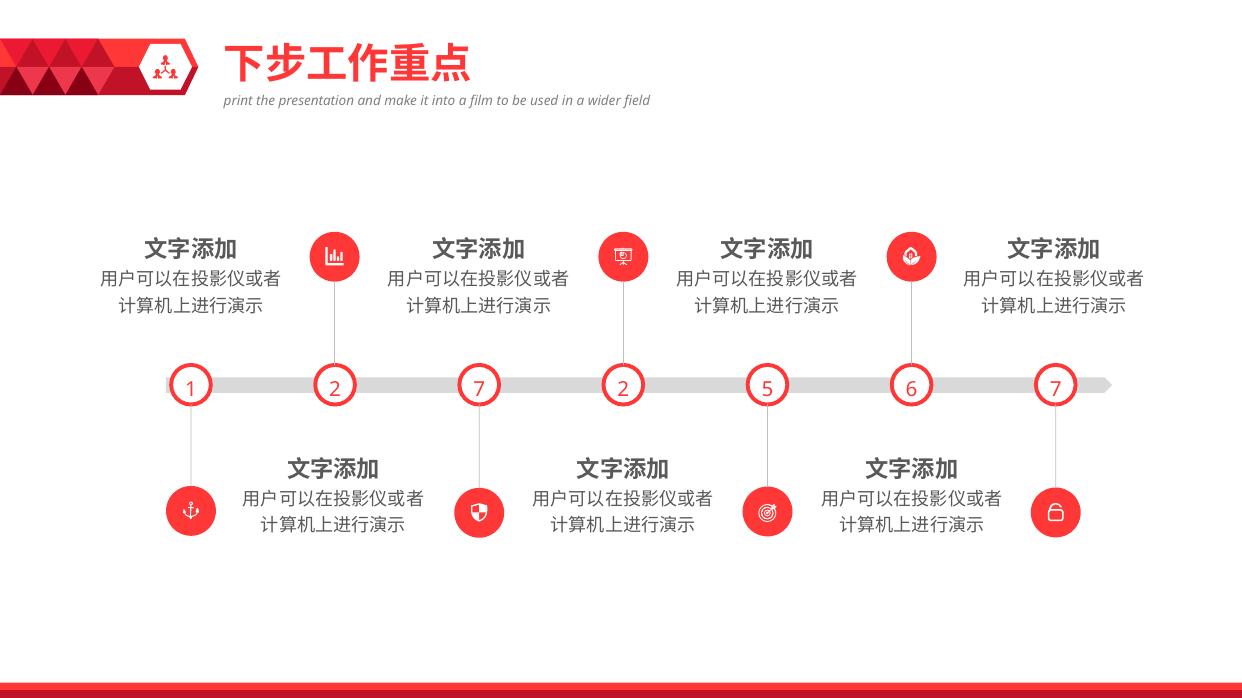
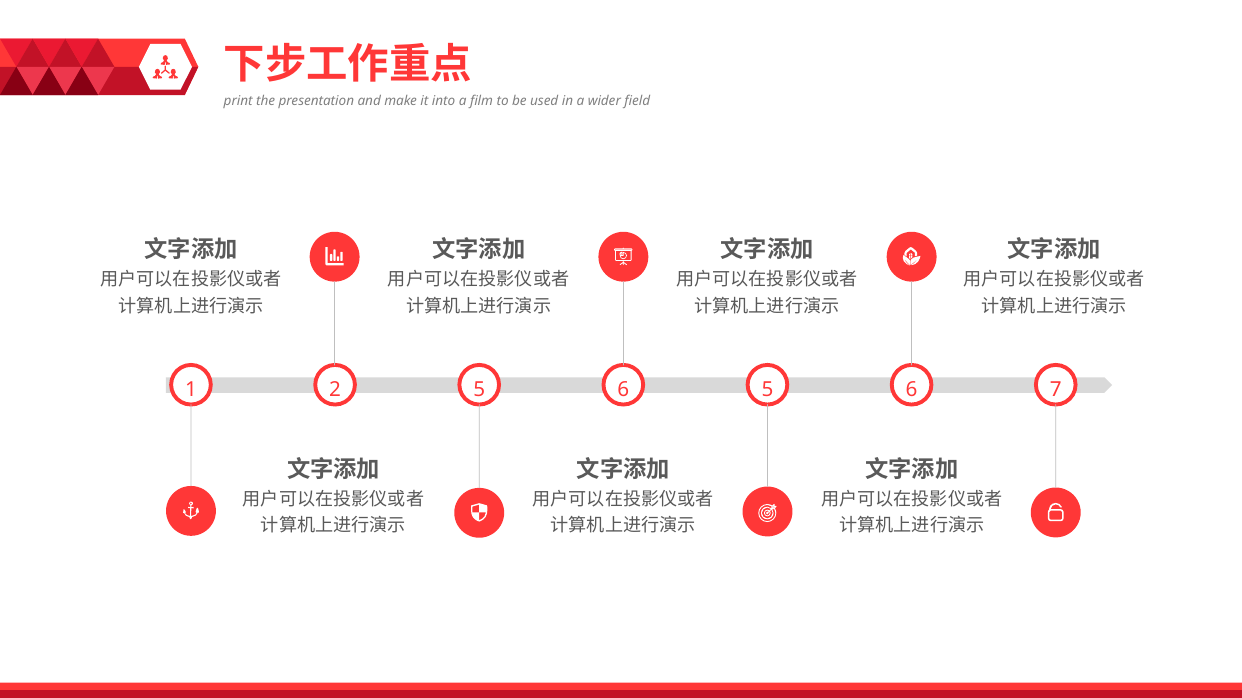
1 7: 7 -> 5 (479, 390)
2 2: 2 -> 6 (623, 390)
